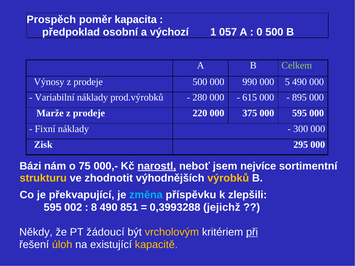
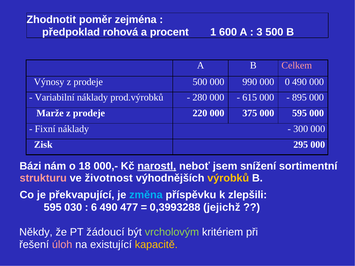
Prospěch: Prospěch -> Zhodnotit (51, 20)
kapacita: kapacita -> zejména (136, 20)
osobní: osobní -> rohová (120, 32)
výchozí: výchozí -> procent (169, 32)
057: 057 -> 600 (228, 32)
0: 0 -> 3 (259, 32)
Celkem colour: light green -> pink (297, 65)
5: 5 -> 0 (287, 82)
75: 75 -> 18 (85, 166)
nejvíce: nejvíce -> snížení (258, 166)
strukturu colour: yellow -> pink (43, 178)
zhodnotit: zhodnotit -> životnost (109, 178)
002: 002 -> 030 (73, 207)
8: 8 -> 6 (94, 207)
851: 851 -> 477 (129, 207)
vrcholovým colour: yellow -> light green (172, 232)
při underline: present -> none (252, 232)
úloh colour: yellow -> pink (62, 245)
